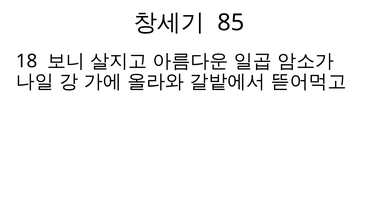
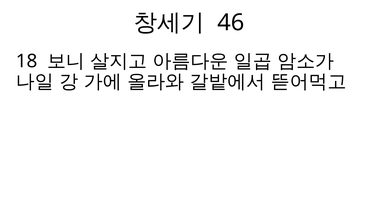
85: 85 -> 46 (231, 23)
